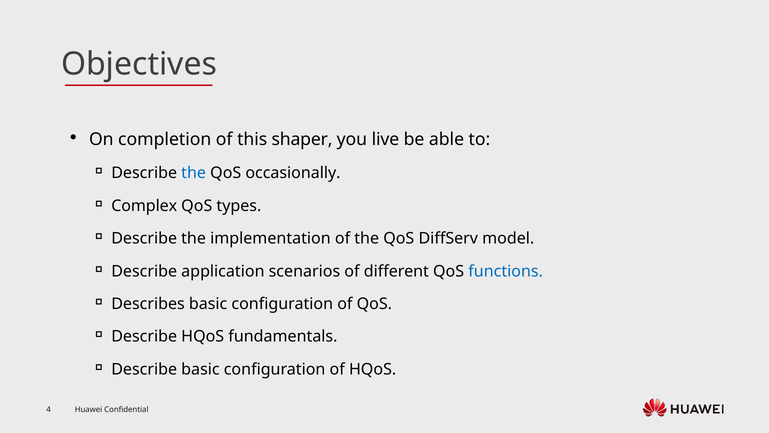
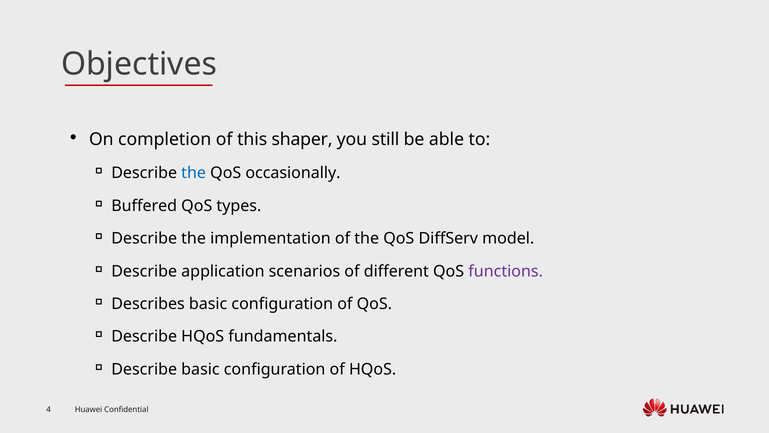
live: live -> still (385, 139)
Complex: Complex -> Buffered (144, 206)
functions colour: blue -> purple (506, 271)
